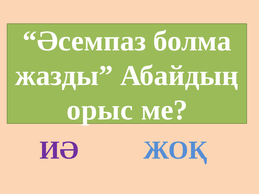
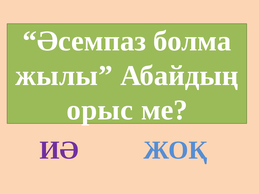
жазды: жазды -> жылы (64, 76)
